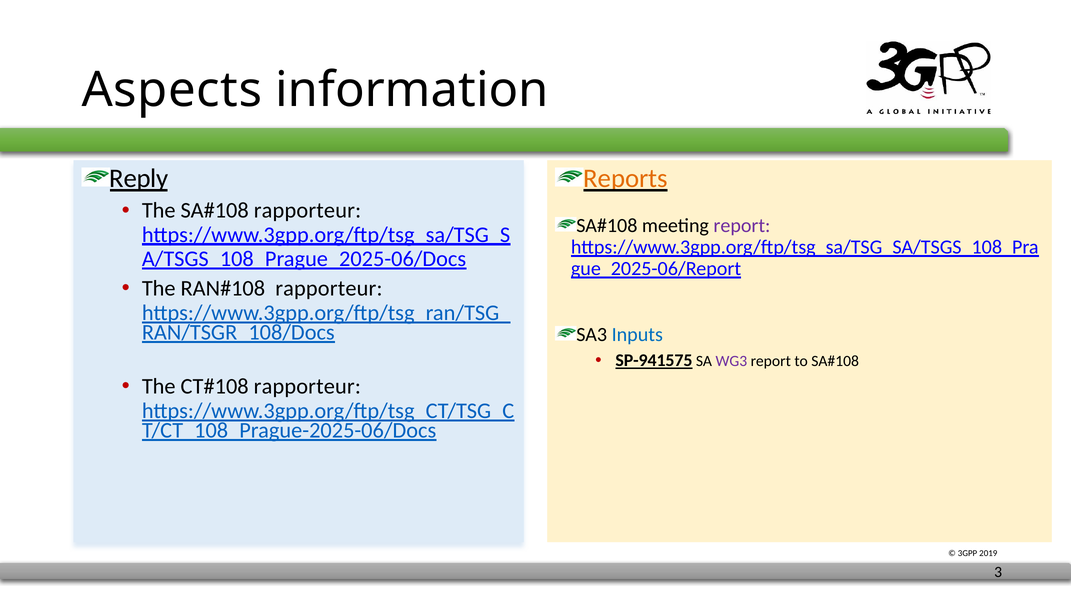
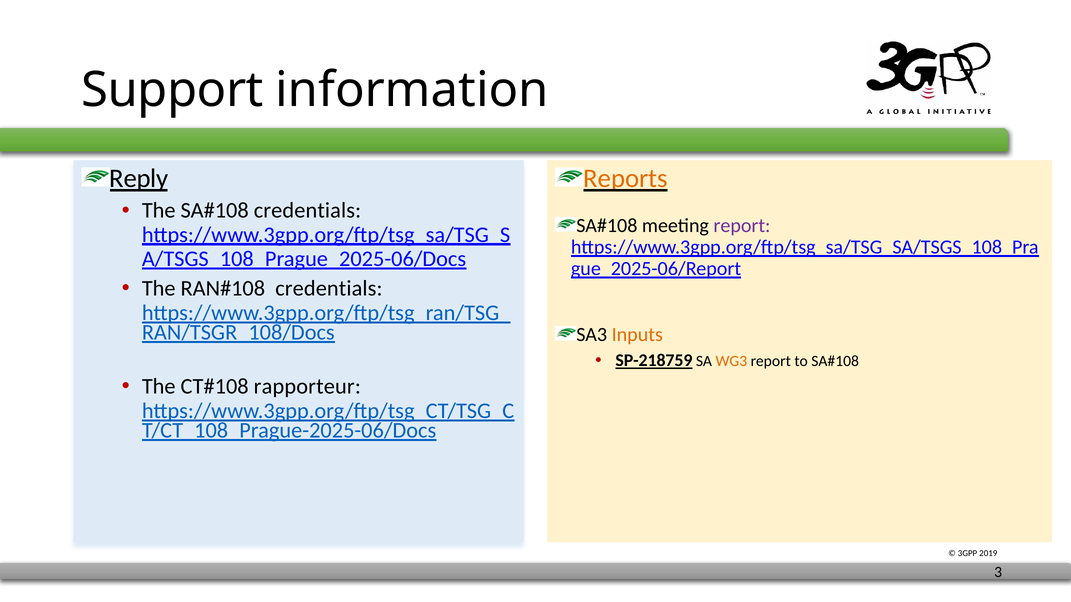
Aspects: Aspects -> Support (172, 90)
rapporteur: rapporteur -> credentials (307, 211)
rapporteur: rapporteur -> credentials (329, 289)
Inputs colour: blue -> orange (637, 335)
SP-941575: SP-941575 -> SP-218759 (654, 361)
WG3 colour: purple -> orange (731, 362)
